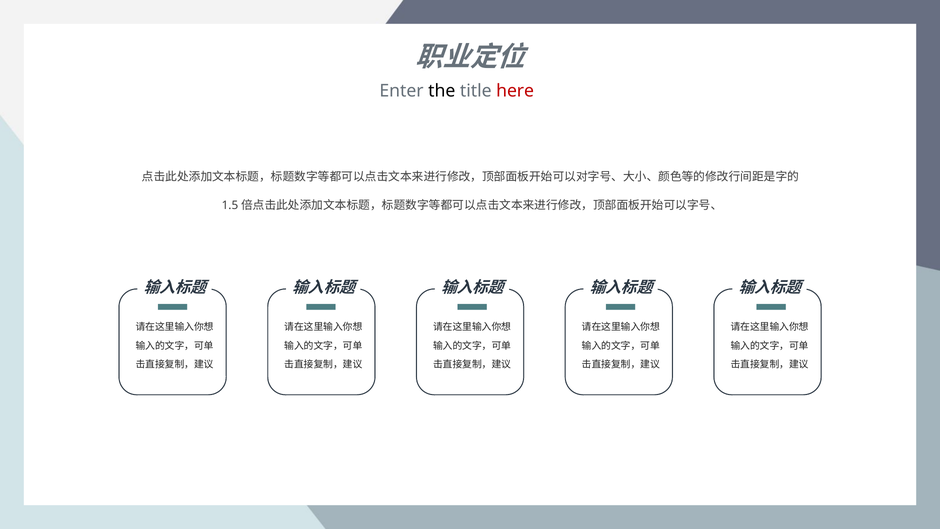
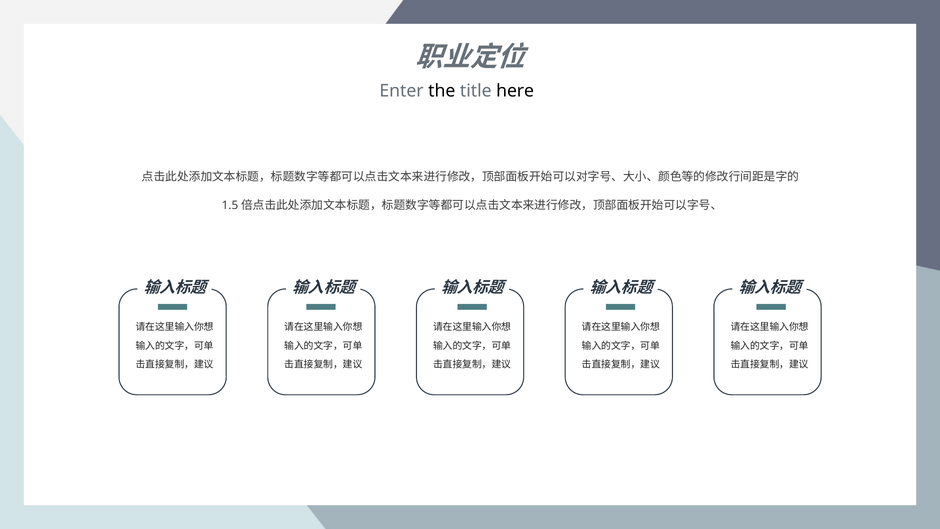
here colour: red -> black (515, 91)
